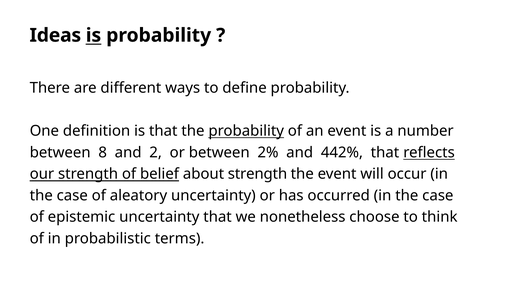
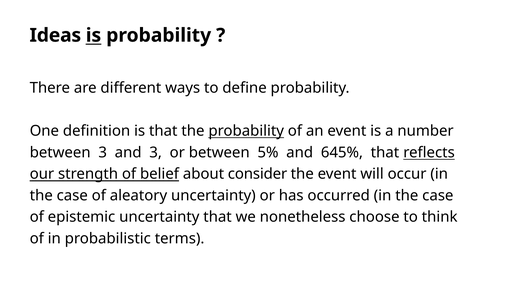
between 8: 8 -> 3 (103, 152)
and 2: 2 -> 3 (156, 152)
2%: 2% -> 5% (268, 152)
442%: 442% -> 645% (342, 152)
about strength: strength -> consider (258, 174)
